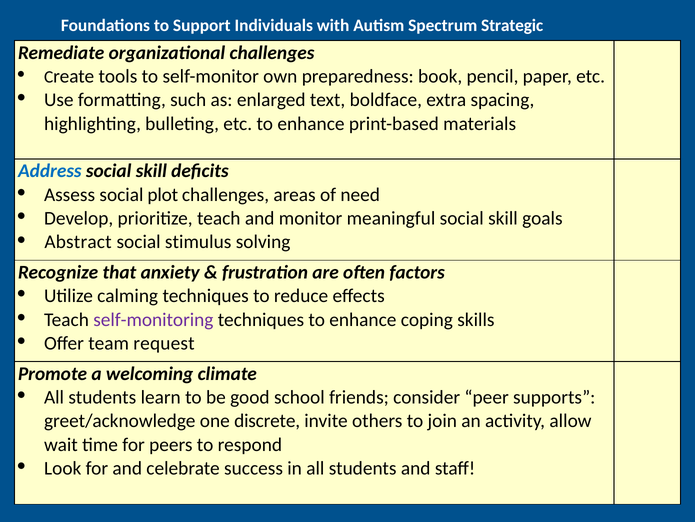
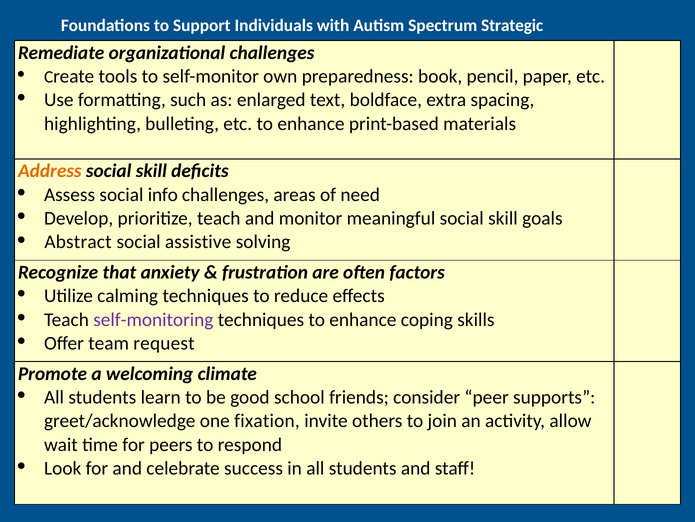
Address colour: blue -> orange (50, 171)
plot: plot -> info (163, 194)
stimulus: stimulus -> assistive (198, 242)
discrete: discrete -> fixation (267, 420)
